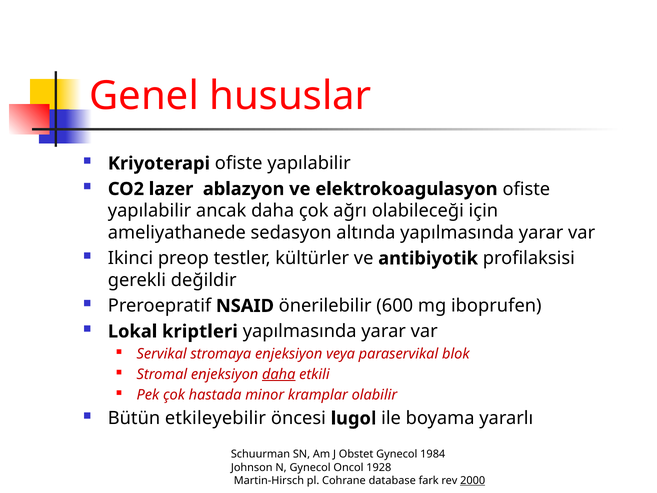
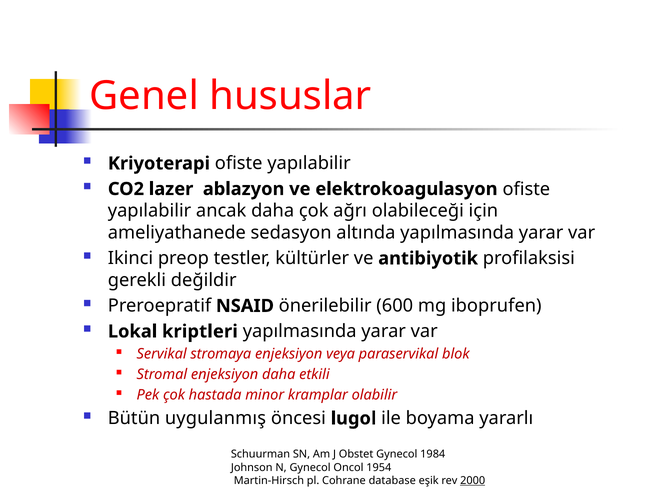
daha underline: present -> none (279, 374)
etkileyebilir: etkileyebilir -> uygulanmış (215, 418)
1928: 1928 -> 1954 (379, 467)
fark: fark -> eşik (429, 480)
